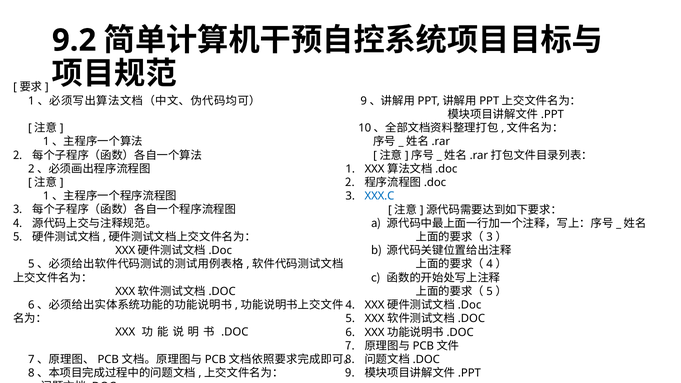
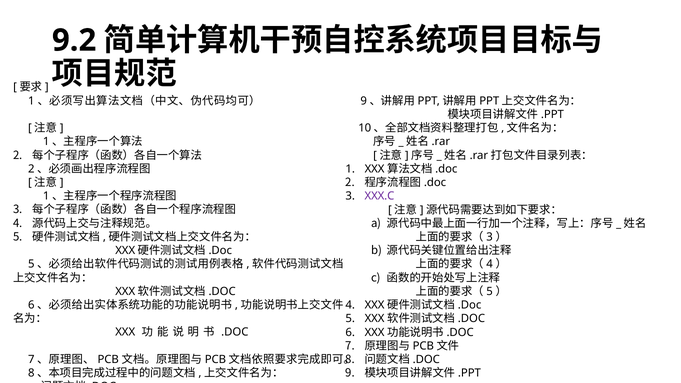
XXX.C colour: blue -> purple (379, 196)
